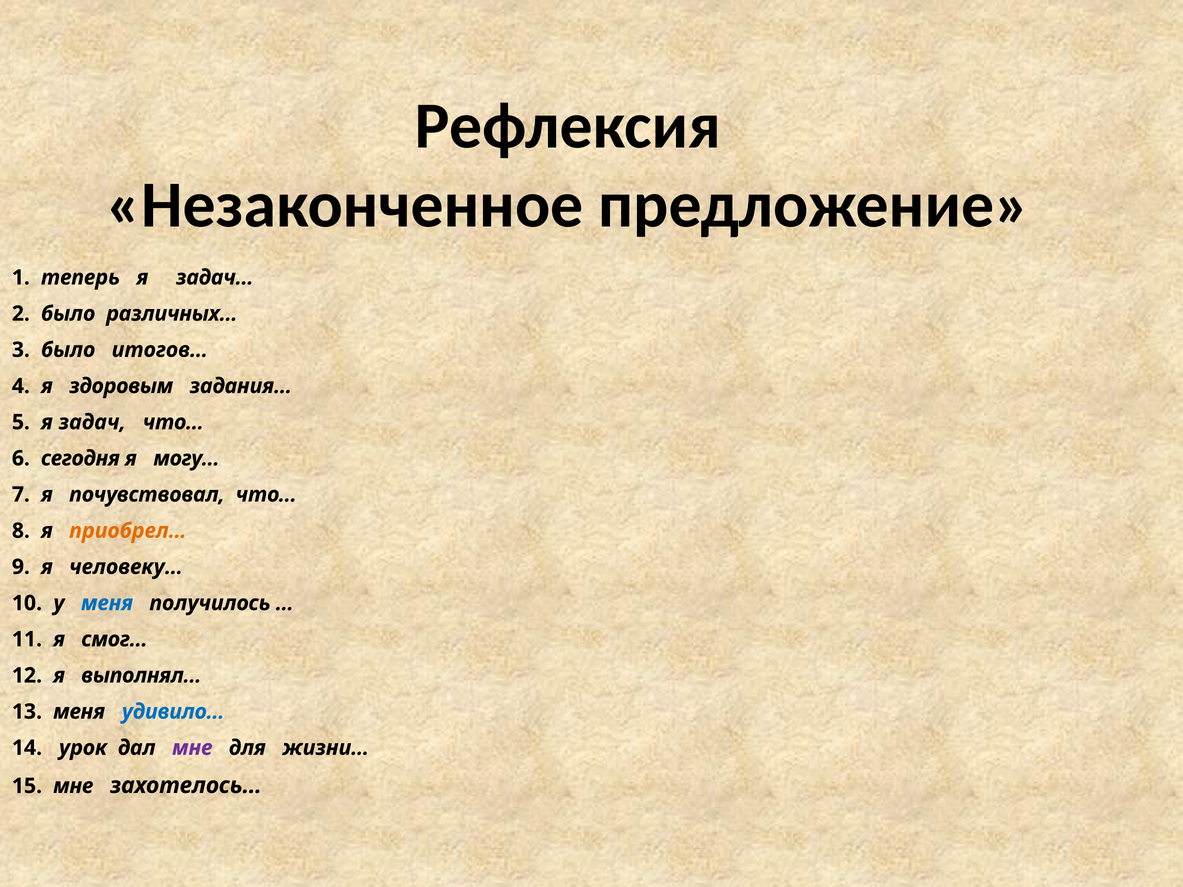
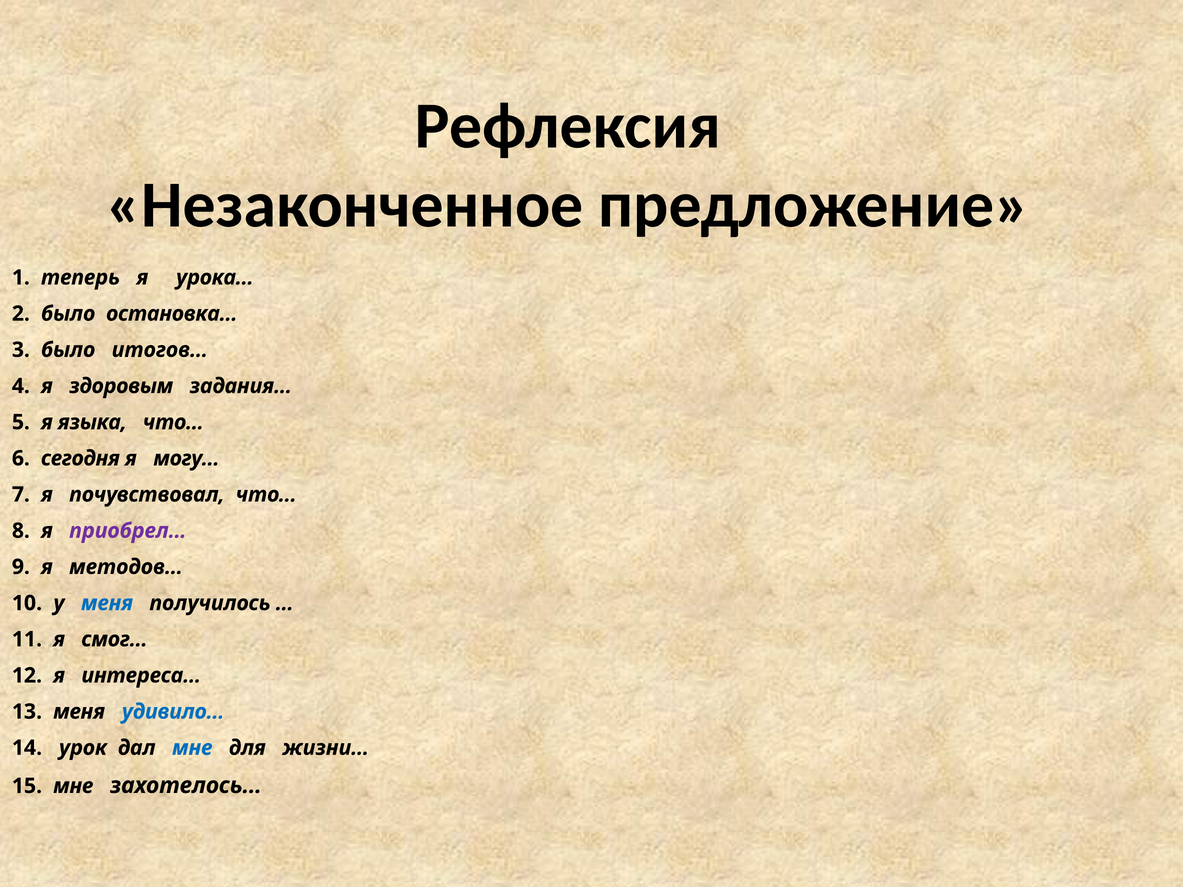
задач…: задач… -> урока… (215, 278)
различных…: различных… -> остановка… (172, 314)
задач: задач -> языка (92, 422)
приобрел… colour: orange -> purple (128, 531)
человеку…: человеку… -> методов… (126, 567)
выполнял…: выполнял… -> интереса… (141, 676)
мне colour: purple -> blue (192, 748)
